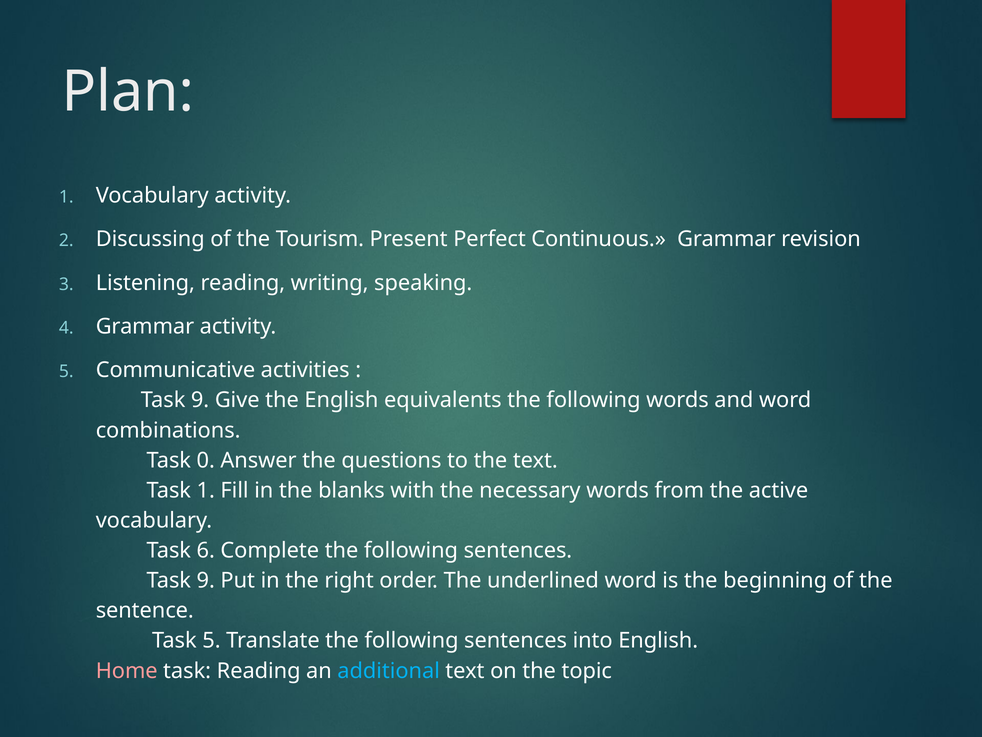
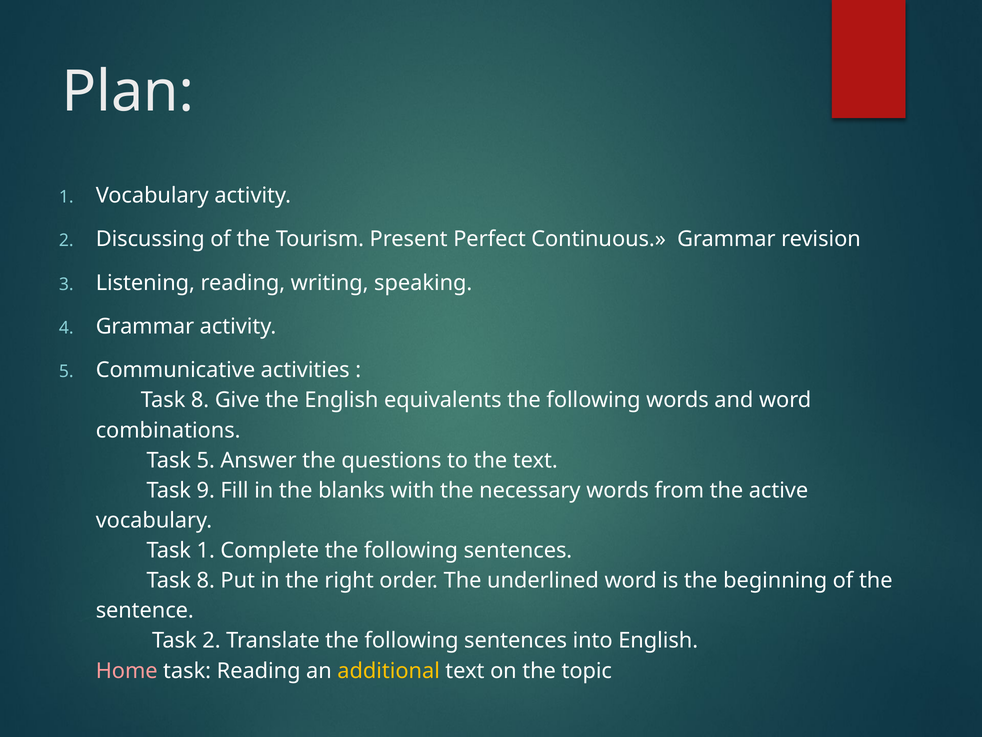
9: 9 -> 8 (200, 400)
Task 0: 0 -> 5 (206, 460)
Task 1: 1 -> 9 (206, 490)
Task 6: 6 -> 1 (206, 550)
9: 9 -> 8 (206, 580)
Task 5: 5 -> 2 (211, 640)
additional colour: light blue -> yellow (389, 670)
